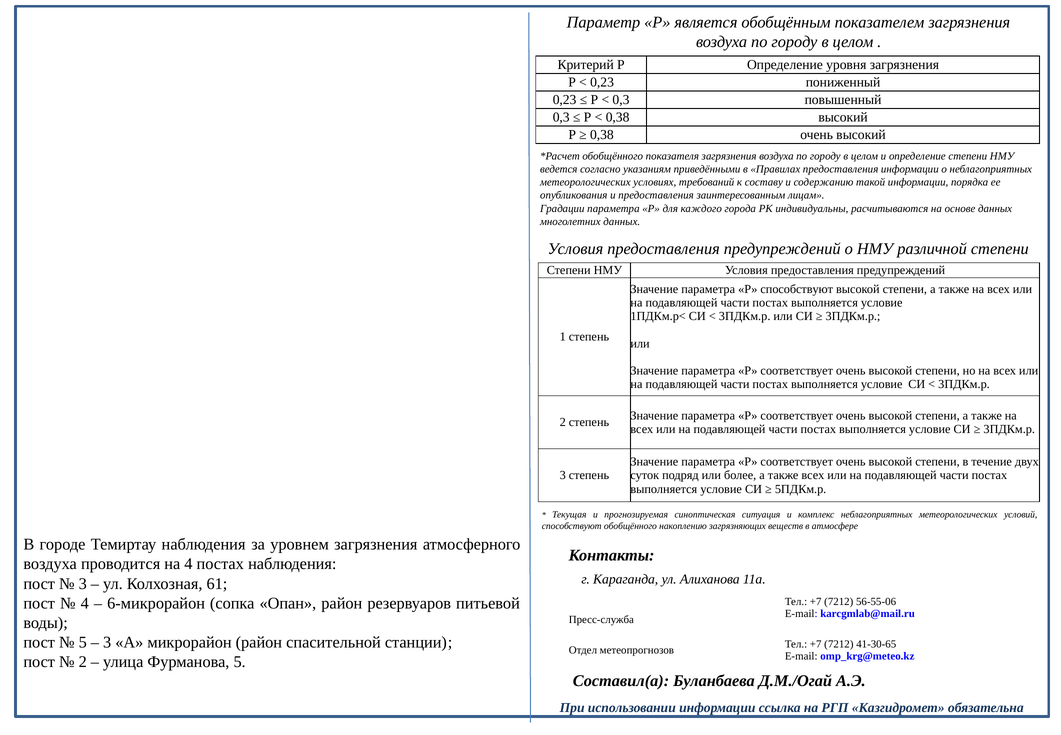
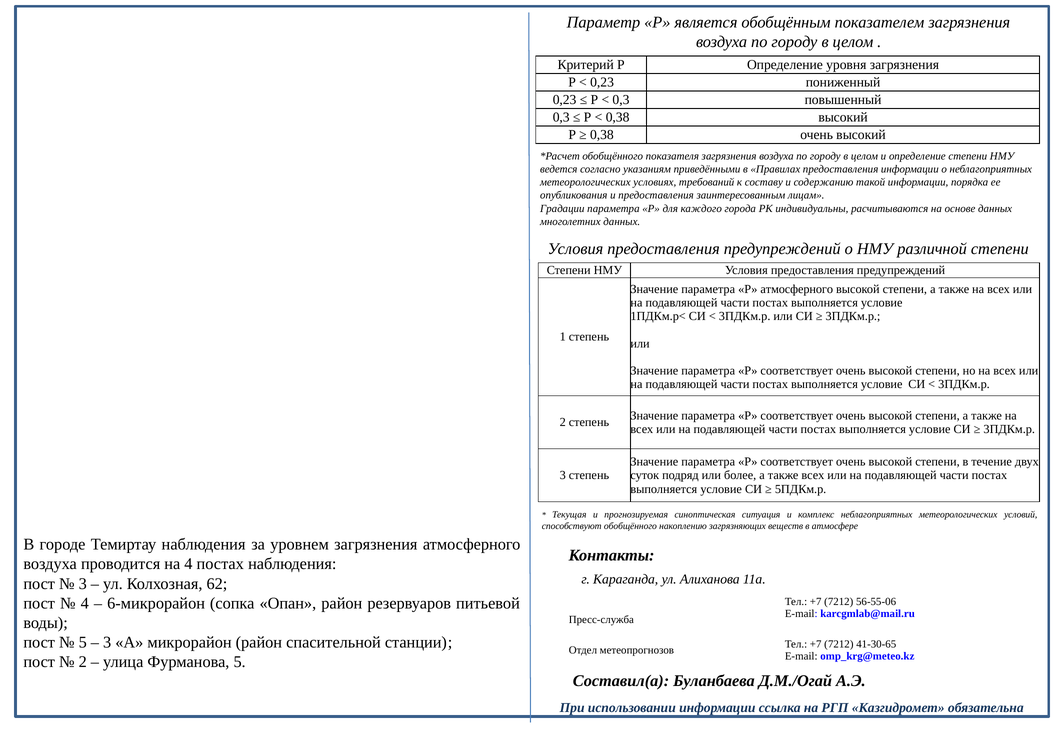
Р способствуют: способствуют -> атмосферного (797, 289)
61: 61 -> 62 (217, 583)
